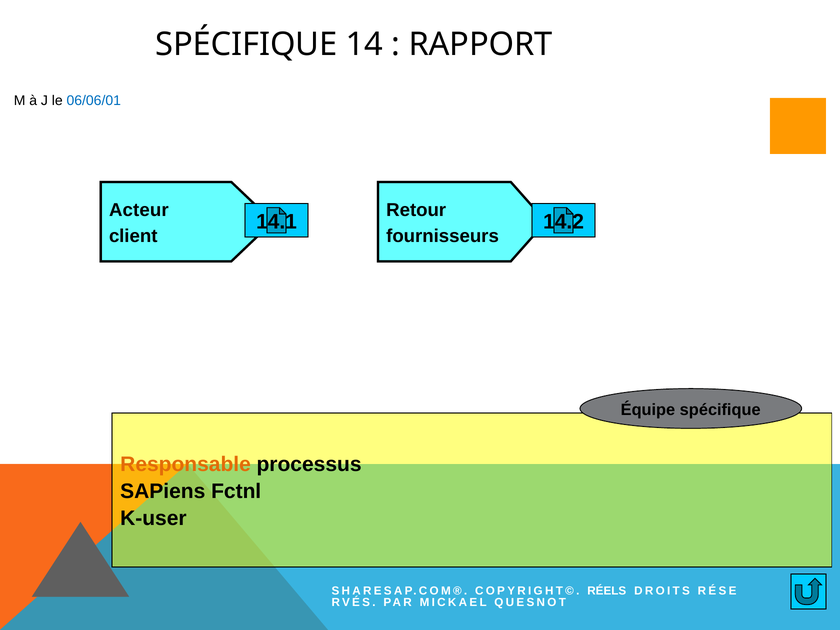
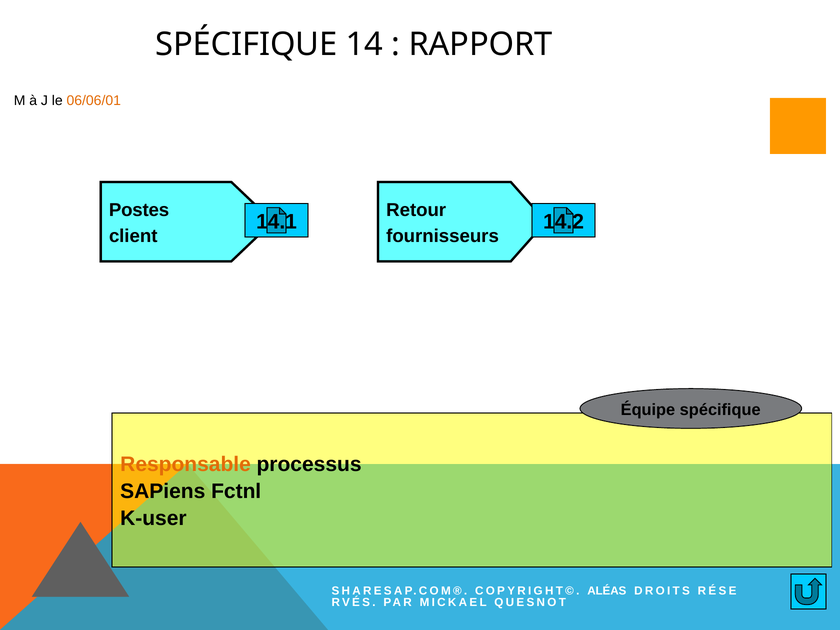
06/06/01 colour: blue -> orange (94, 101)
Acteur: Acteur -> Postes (139, 210)
RÉELS: RÉELS -> ALÉAS (607, 591)
